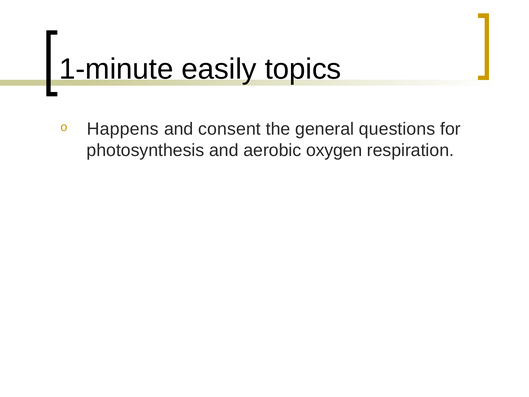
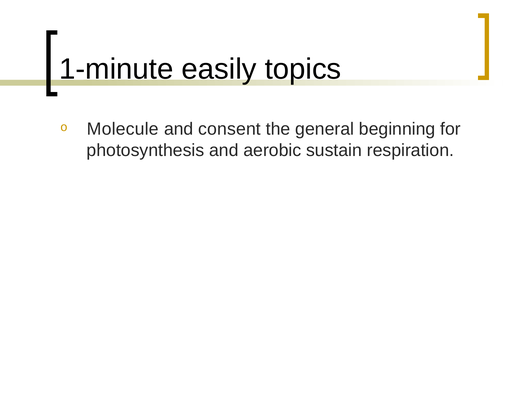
Happens: Happens -> Molecule (123, 129)
questions: questions -> beginning (397, 129)
oxygen: oxygen -> sustain (334, 150)
